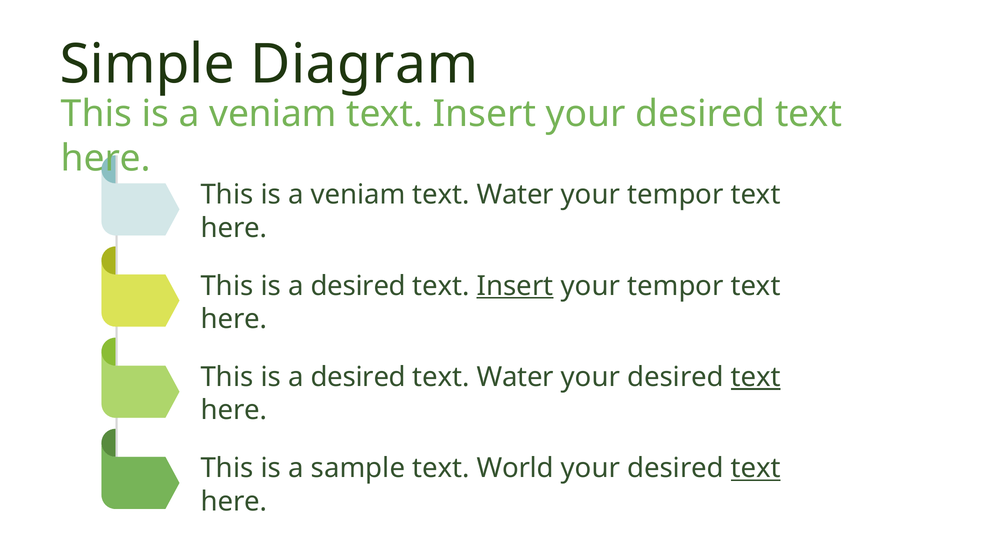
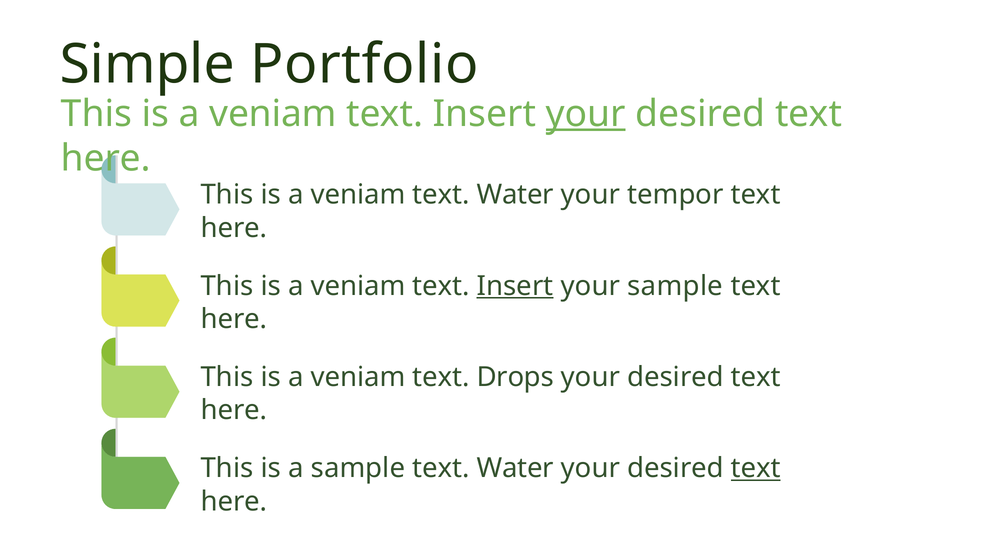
Diagram: Diagram -> Portfolio (364, 65)
your underline: none -> present (586, 114)
desired: desired -> veniam (358, 286)
tempor: tempor -> sample (675, 286)
desired: desired -> veniam (358, 377)
Water: Water -> Drops (515, 377)
text underline: present -> none (756, 377)
sample text World: World -> Water (515, 468)
